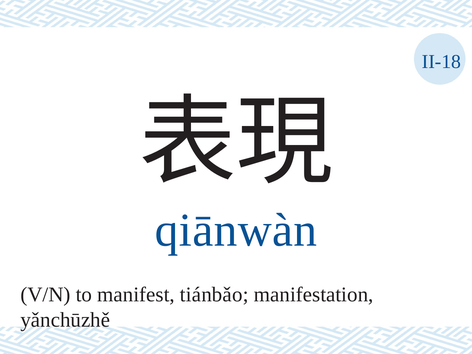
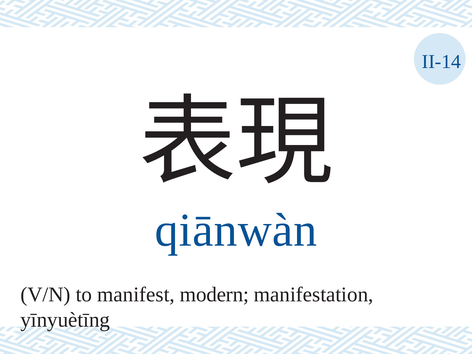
II-18: II-18 -> II-14 (442, 62)
tiánbǎo: tiánbǎo -> modern (214, 295)
yǎnchūzhě: yǎnchūzhě -> yīnyuètīng (65, 320)
